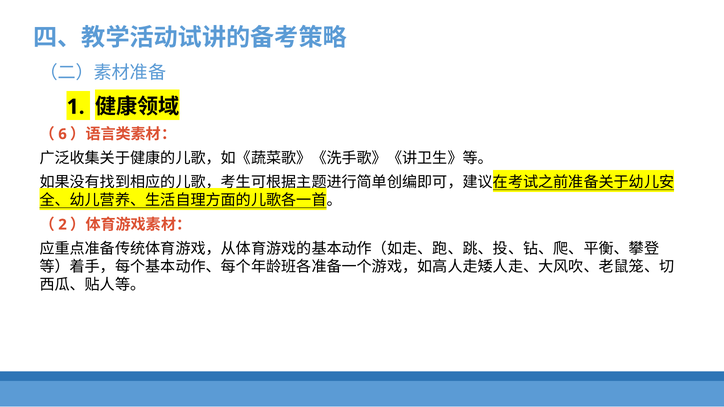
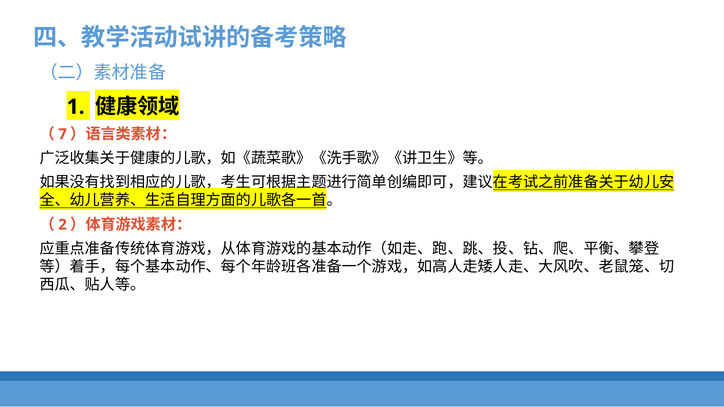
6: 6 -> 7 (63, 134)
